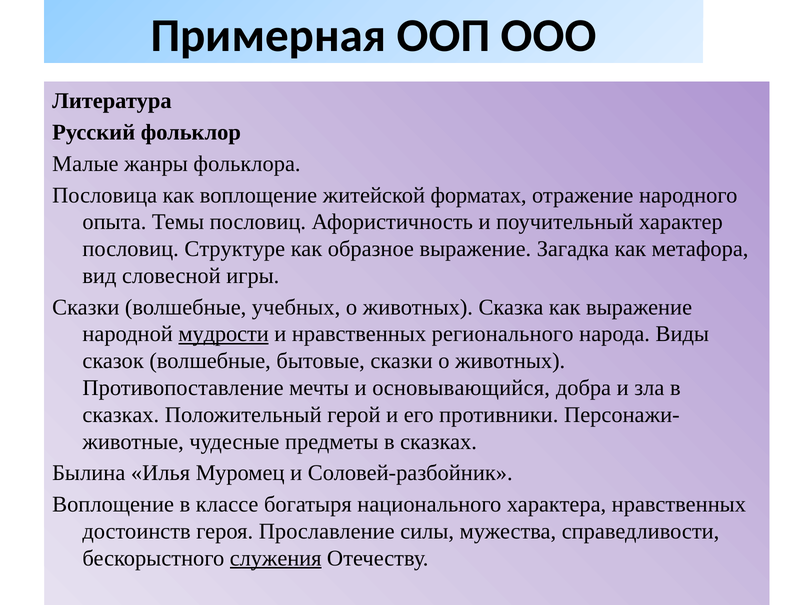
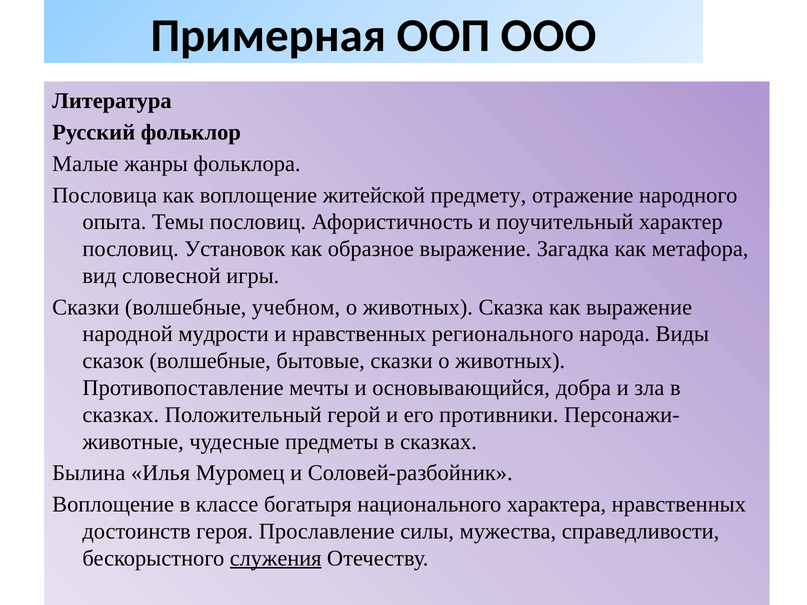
форматах: форматах -> предмету (478, 195)
Структуре: Структуре -> Установок (235, 249)
учебных: учебных -> учебном (296, 307)
мудрости underline: present -> none (224, 334)
